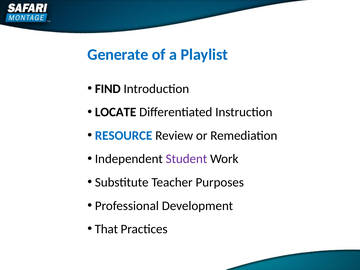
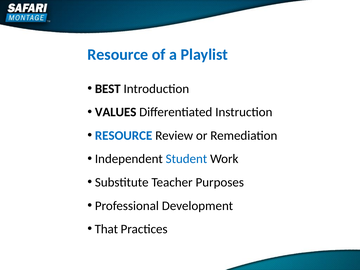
Generate: Generate -> Resource (118, 54)
FIND: FIND -> BEST (108, 89)
LOCATE: LOCATE -> VALUES (116, 112)
Student colour: purple -> blue (186, 159)
